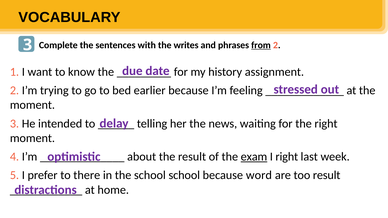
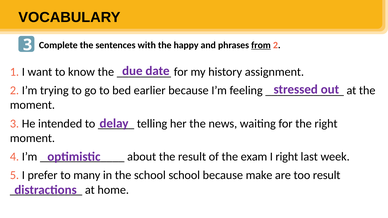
writes: writes -> happy (186, 45)
exam underline: present -> none (254, 157)
there: there -> many (87, 175)
word: word -> make (259, 175)
